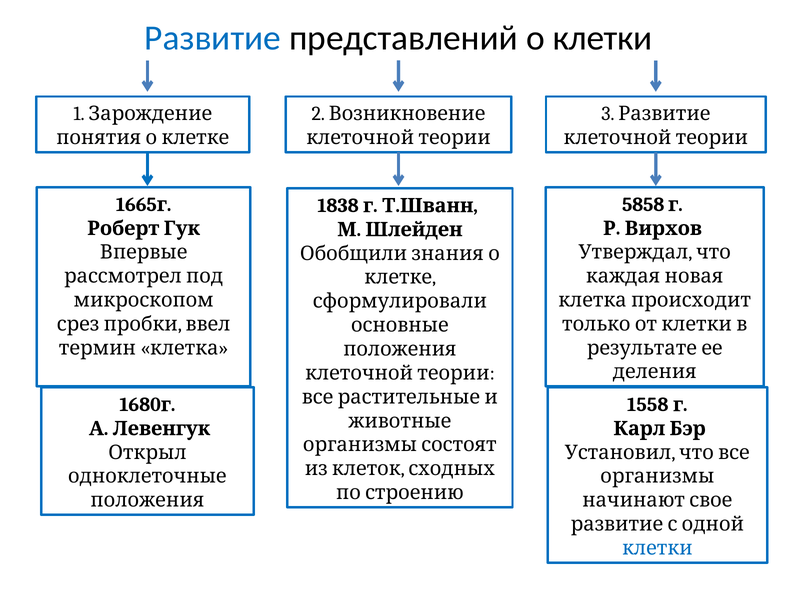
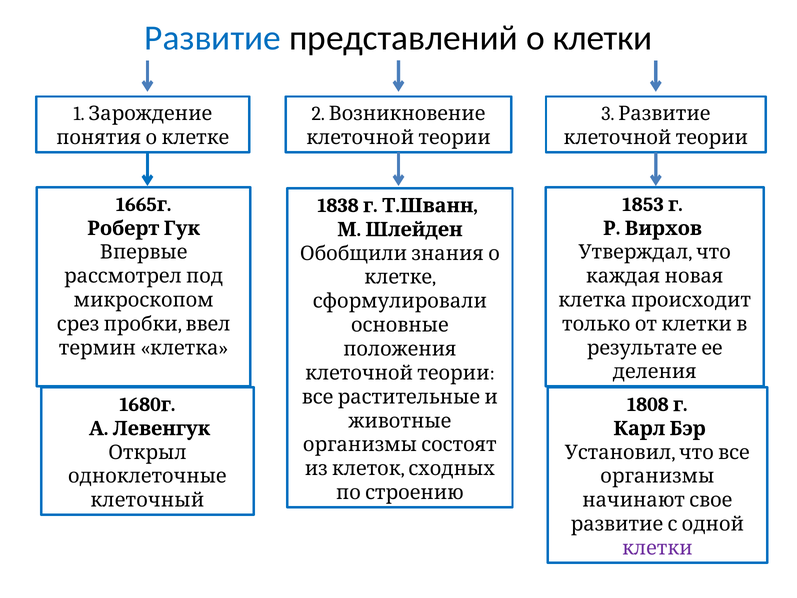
5858: 5858 -> 1853 (643, 204)
1558: 1558 -> 1808 (648, 404)
положения: положения -> клеточный (147, 500)
клетки colour: blue -> purple (657, 548)
